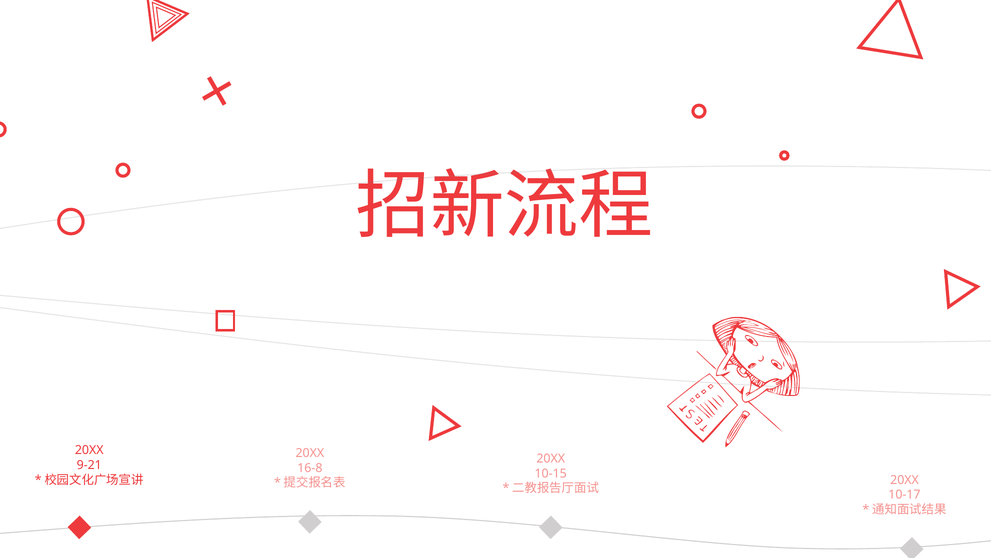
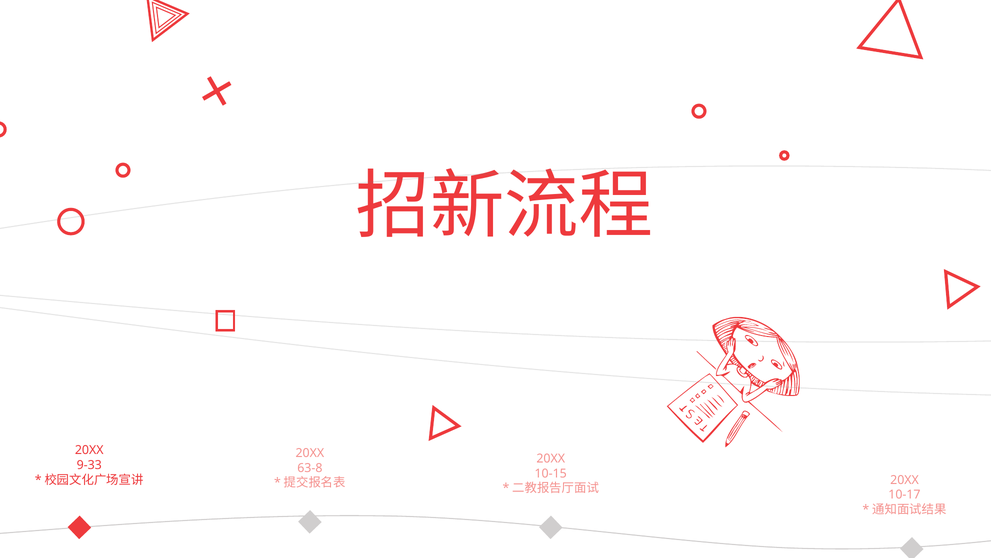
9-21: 9-21 -> 9-33 (89, 465)
16-8: 16-8 -> 63-8 (310, 467)
